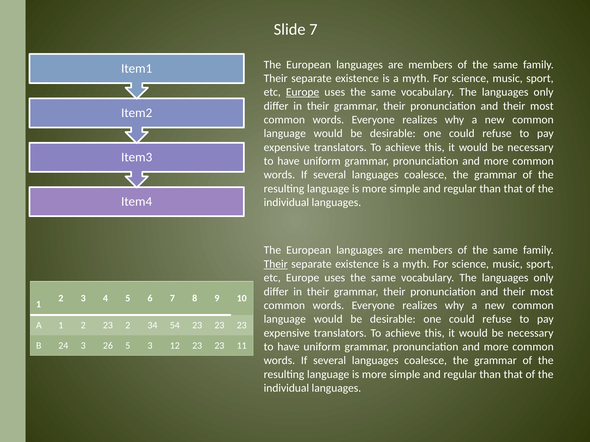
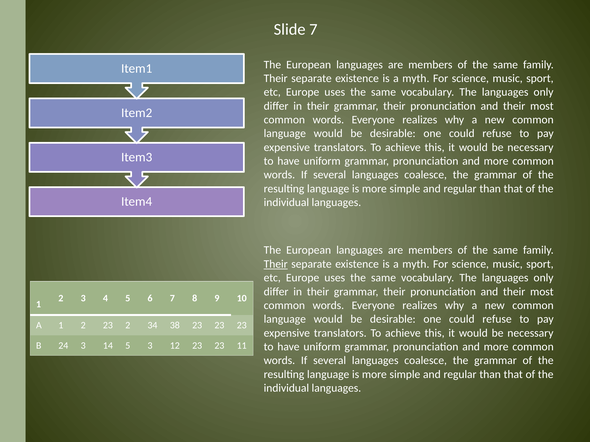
Europe underline: present -> none (303, 92)
54: 54 -> 38 (175, 326)
26: 26 -> 14 (108, 346)
